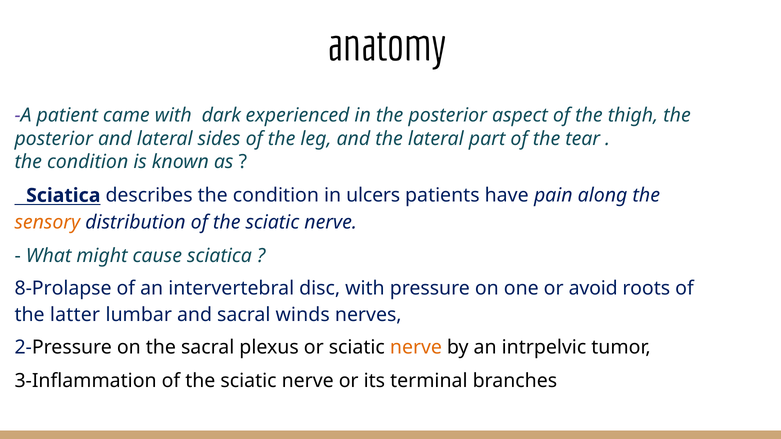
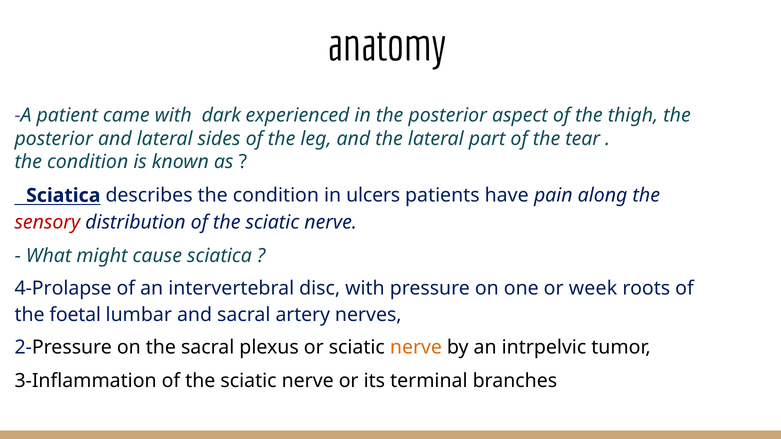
sensory colour: orange -> red (47, 223)
8-Prolapse: 8-Prolapse -> 4-Prolapse (63, 288)
avoid: avoid -> week (593, 288)
latter: latter -> foetal (75, 315)
winds: winds -> artery (303, 315)
